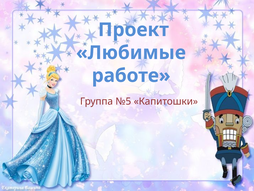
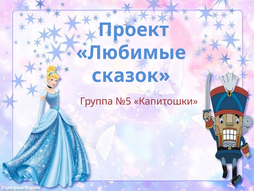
работе: работе -> сказок (131, 75)
